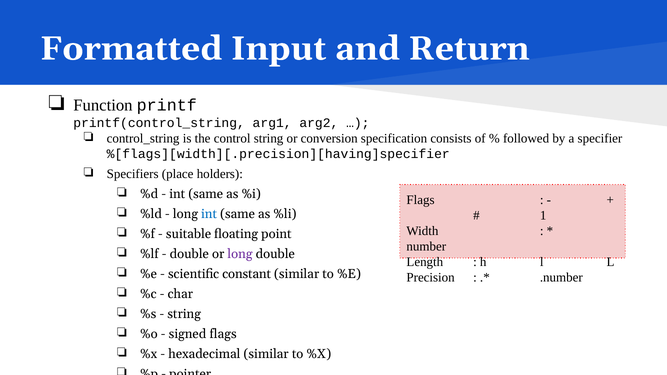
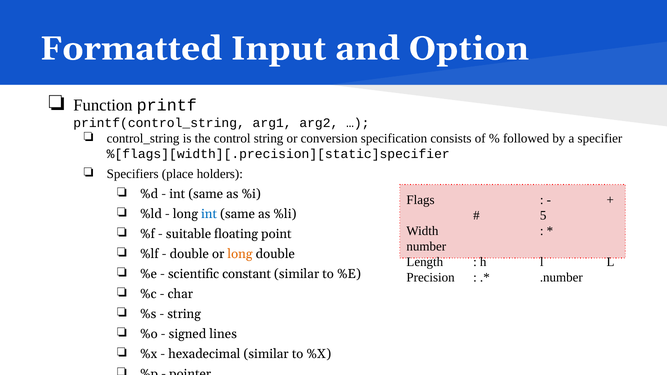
Return: Return -> Option (469, 49)
%[flags][width][.precision][having]specifier: %[flags][width][.precision][having]specifier -> %[flags][width][.precision][static]specifier (278, 154)
1: 1 -> 5 (543, 216)
long colour: purple -> orange (240, 254)
signed flags: flags -> lines (223, 334)
